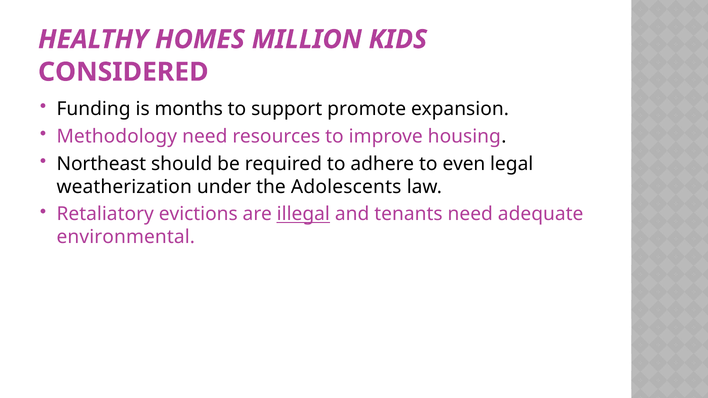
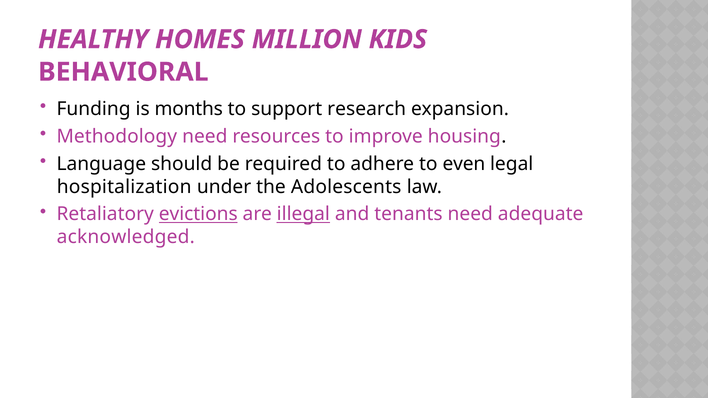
CONSIDERED: CONSIDERED -> BEHAVIORAL (123, 72)
promote: promote -> research (367, 109)
Northeast: Northeast -> Language (101, 164)
weatherization: weatherization -> hospitalization (124, 187)
evictions underline: none -> present (198, 214)
environmental: environmental -> acknowledged (126, 237)
